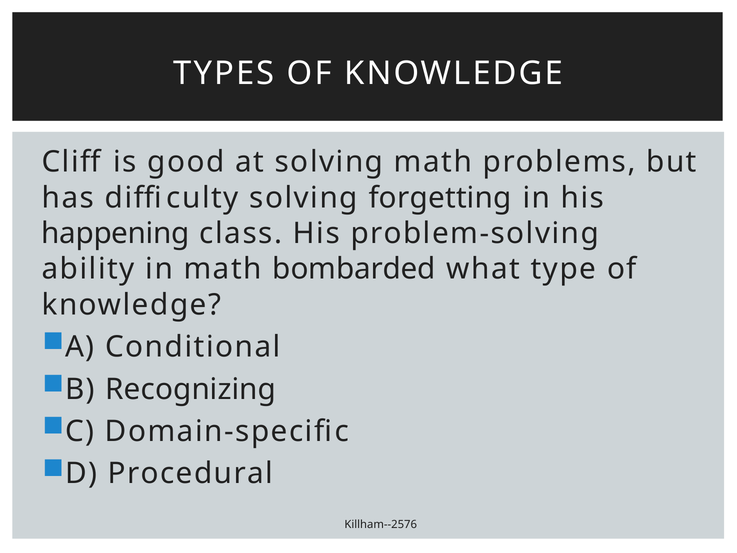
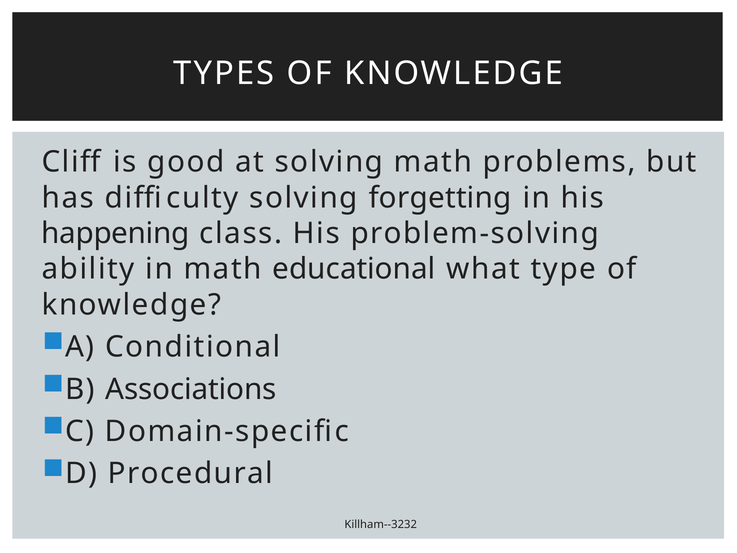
bombarded: bombarded -> educational (354, 269)
Recognizing: Recognizing -> Associations (191, 389)
Killham--2576: Killham--2576 -> Killham--3232 (381, 524)
